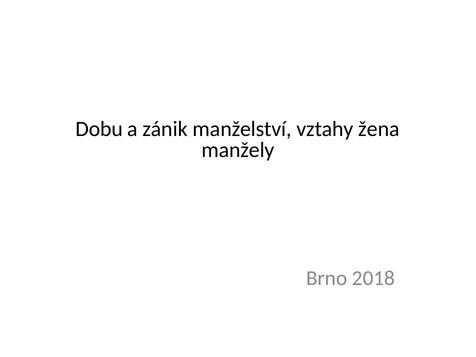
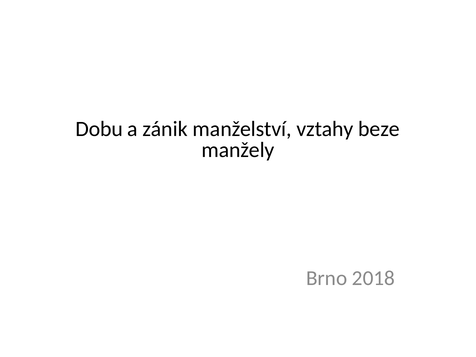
žena: žena -> beze (379, 129)
